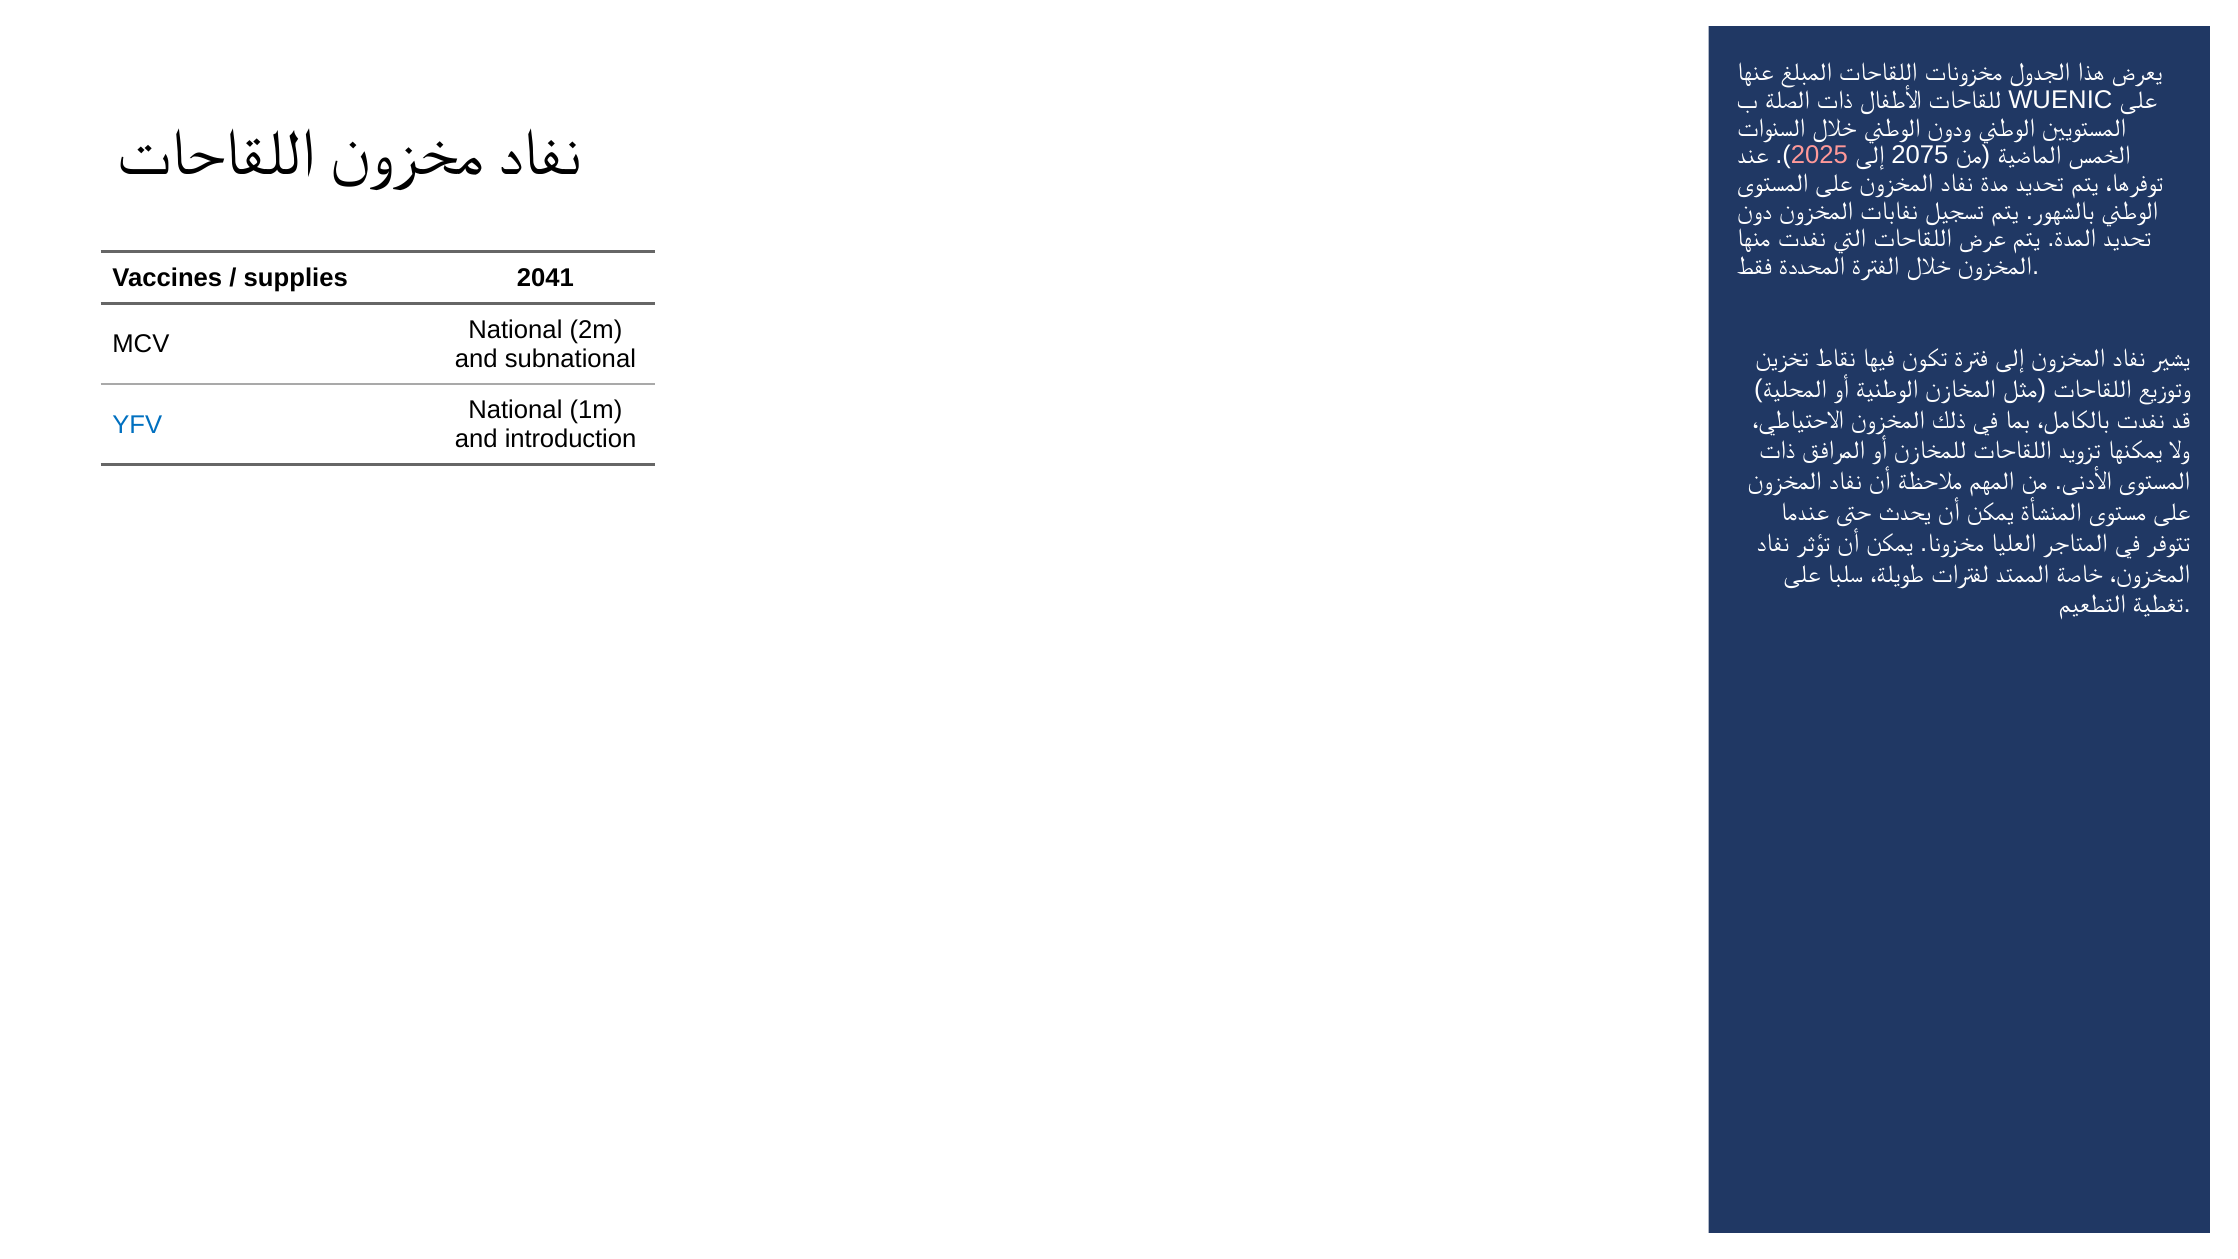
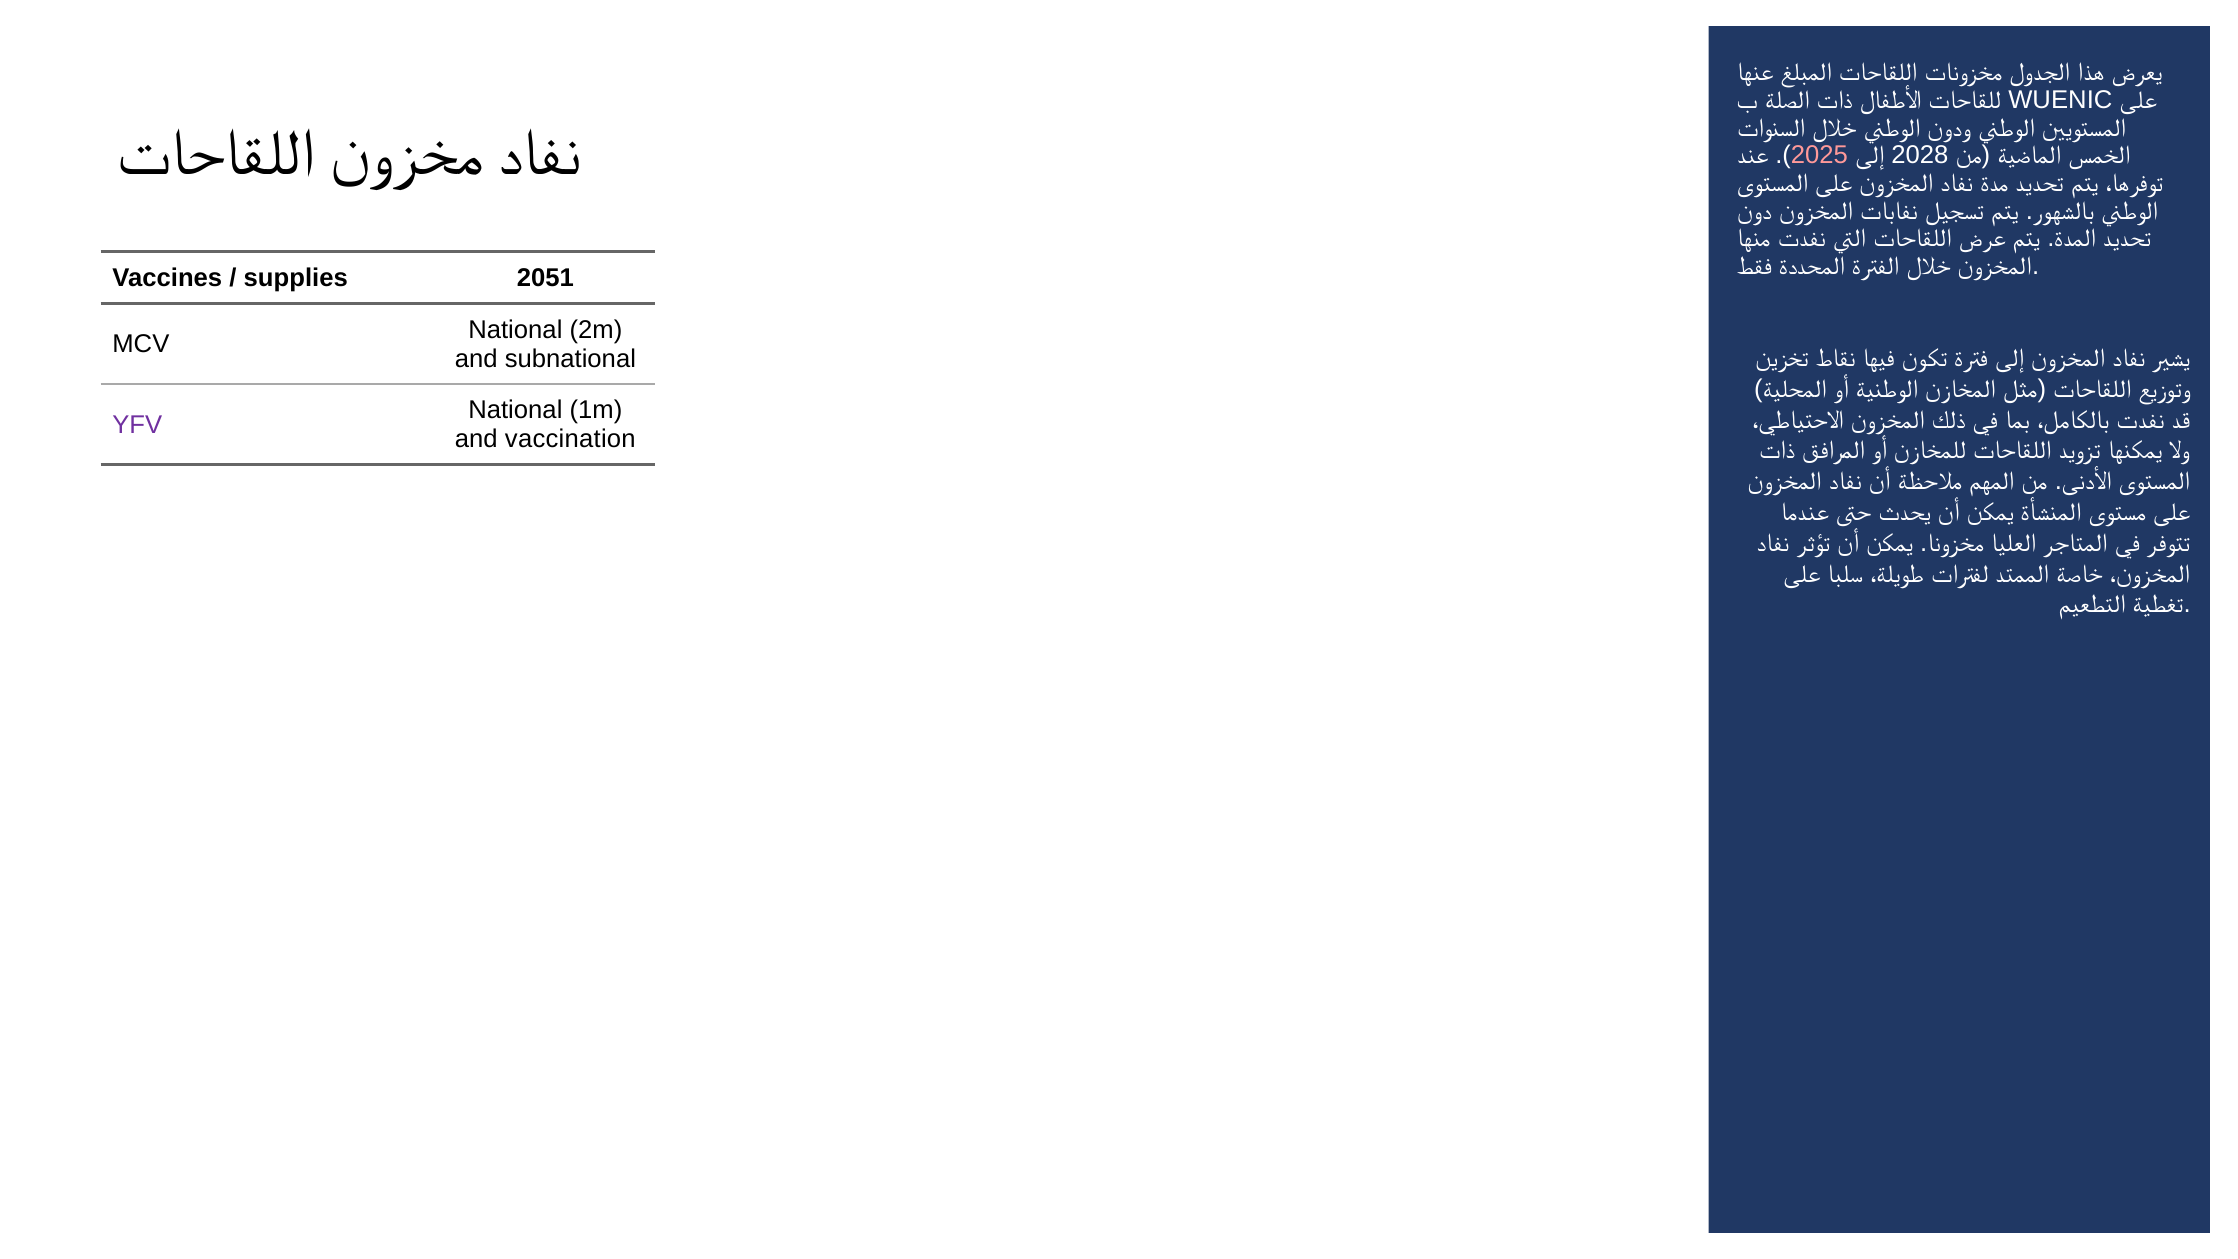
2075: 2075 -> 2028 (1920, 155)
2041: 2041 -> 2051 (545, 278)
YFV colour: blue -> purple (137, 425)
introduction: introduction -> vaccination (570, 439)
